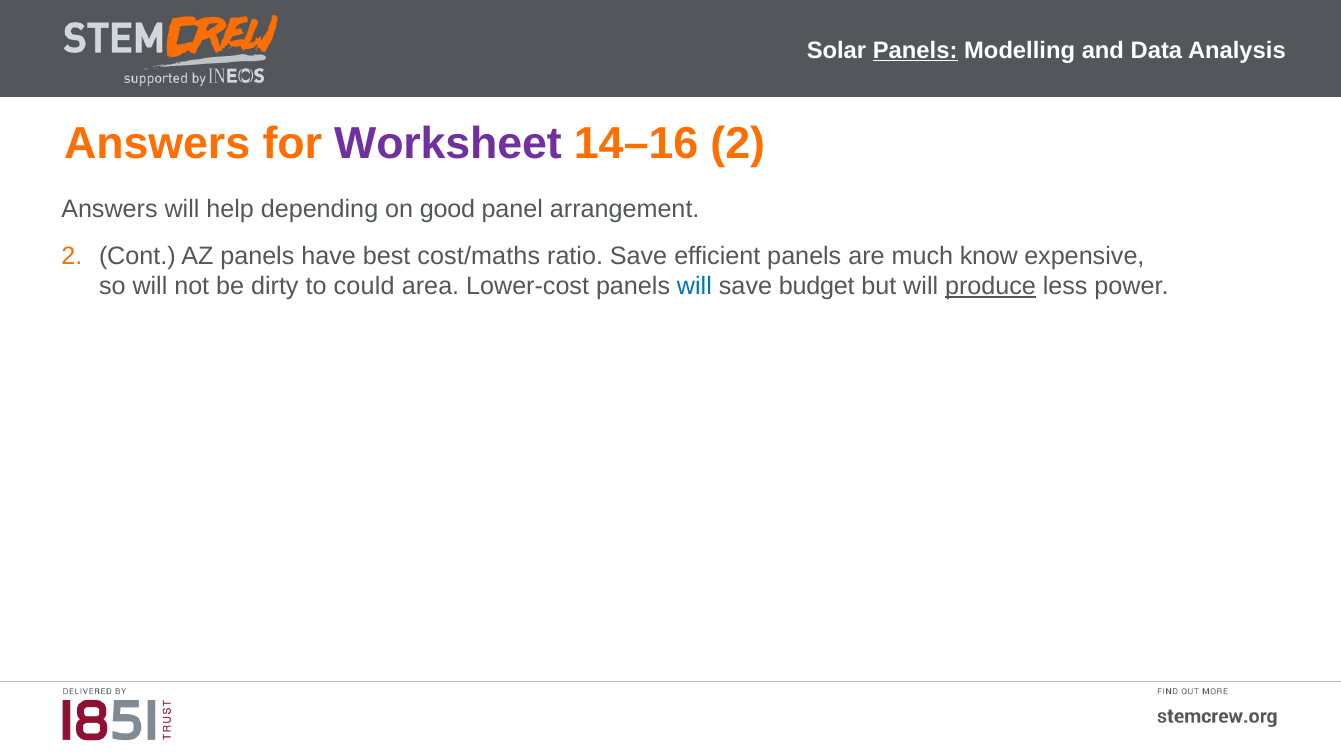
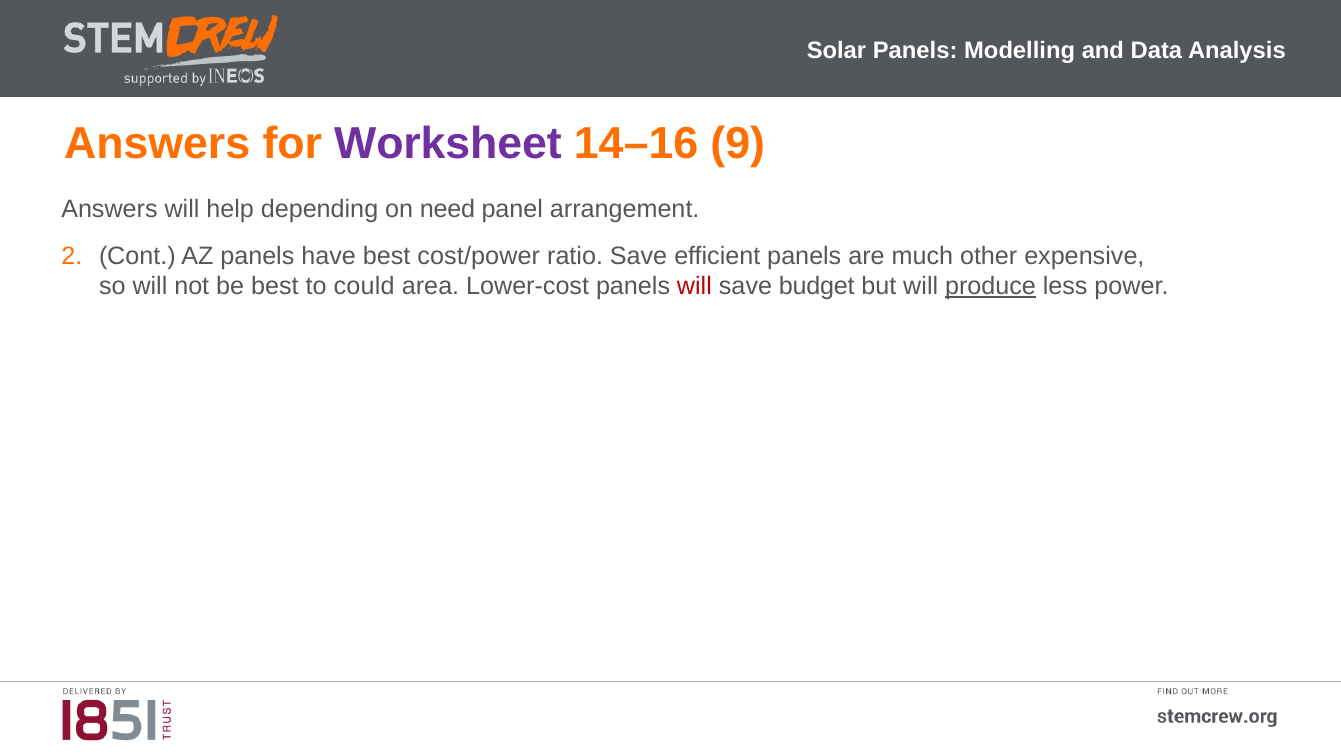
Panels underline: present -> none (915, 50)
14–16 2: 2 -> 9 (738, 144)
good: good -> need (447, 209)
cost/maths: cost/maths -> cost/power (479, 256)
know: know -> other (989, 256)
be dirty: dirty -> best (275, 286)
will colour: blue -> red (694, 286)
